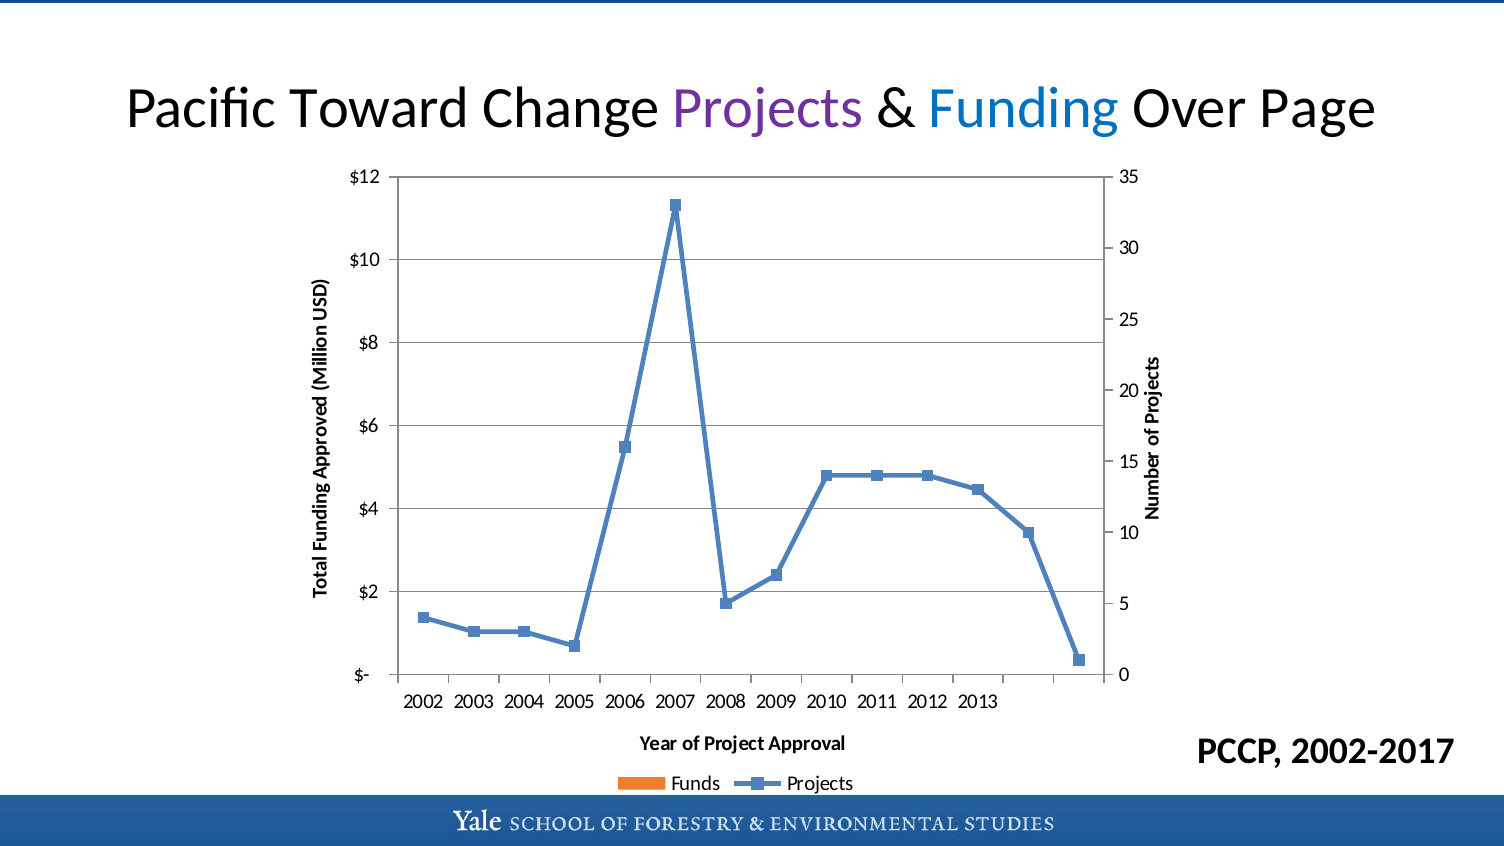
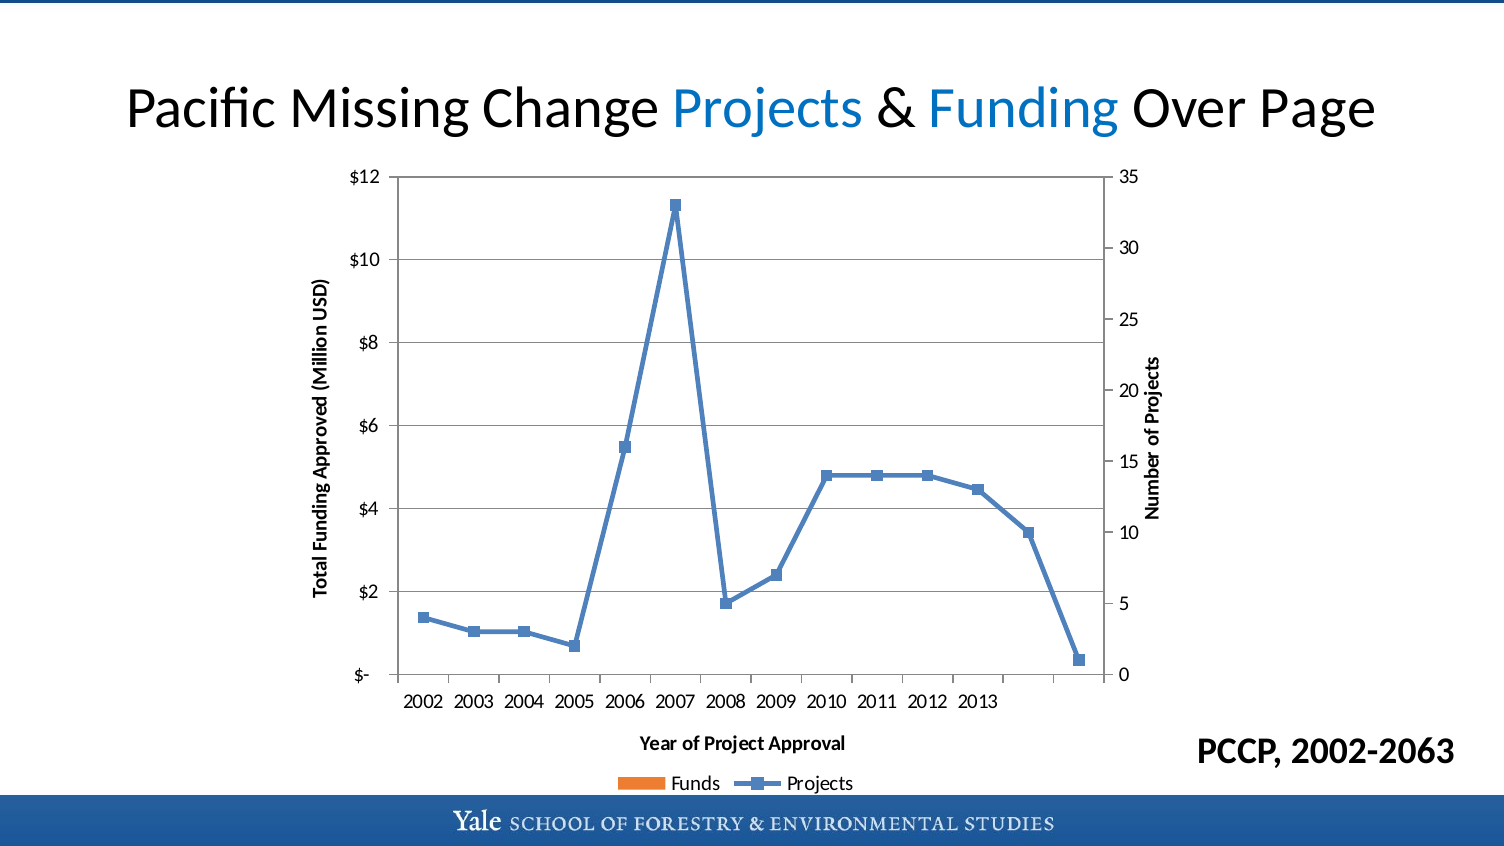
Toward: Toward -> Missing (380, 108)
Projects colour: purple -> blue (768, 108)
2002-2017: 2002-2017 -> 2002-2063 (1373, 751)
